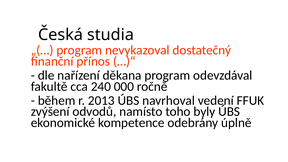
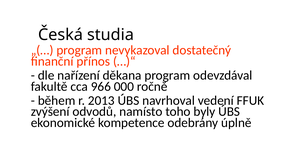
240: 240 -> 966 (101, 86)
